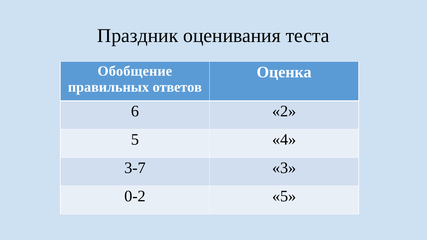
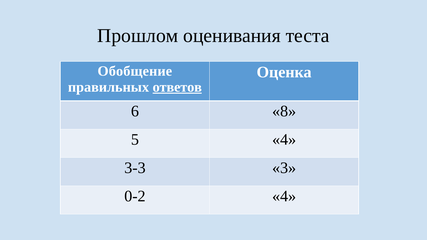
Праздник: Праздник -> Прошлом (138, 36)
ответов underline: none -> present (177, 87)
2: 2 -> 8 (284, 111)
3-7: 3-7 -> 3-3 (135, 168)
0-2 5: 5 -> 4 (284, 196)
